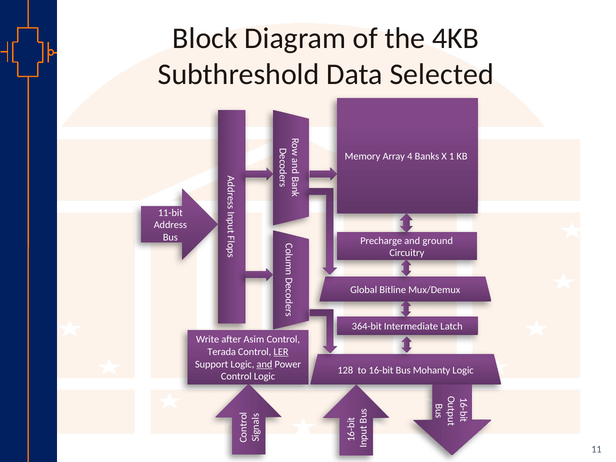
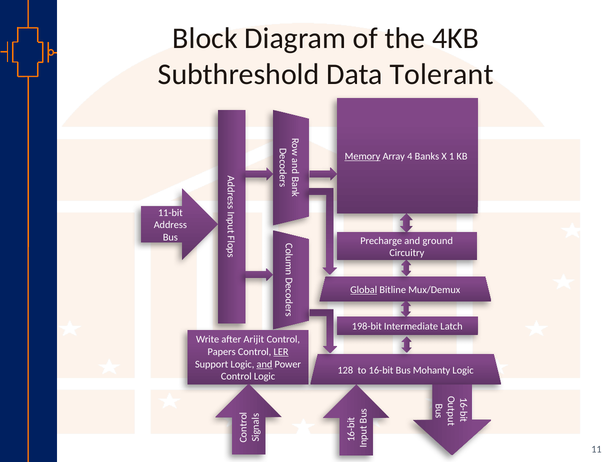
Selected: Selected -> Tolerant (442, 74)
Memory underline: none -> present (362, 156)
Global underline: none -> present (364, 290)
364-bit: 364-bit -> 198-bit (367, 327)
Asim: Asim -> Arijit (254, 340)
Terada: Terada -> Papers (222, 352)
